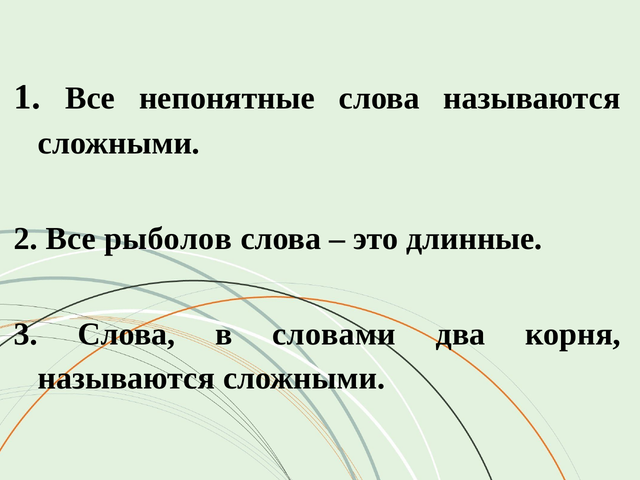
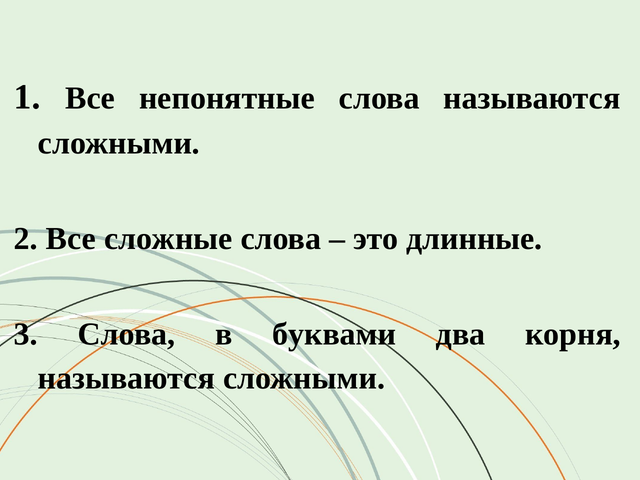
рыболов: рыболов -> сложные (168, 239)
словами: словами -> буквами (334, 334)
